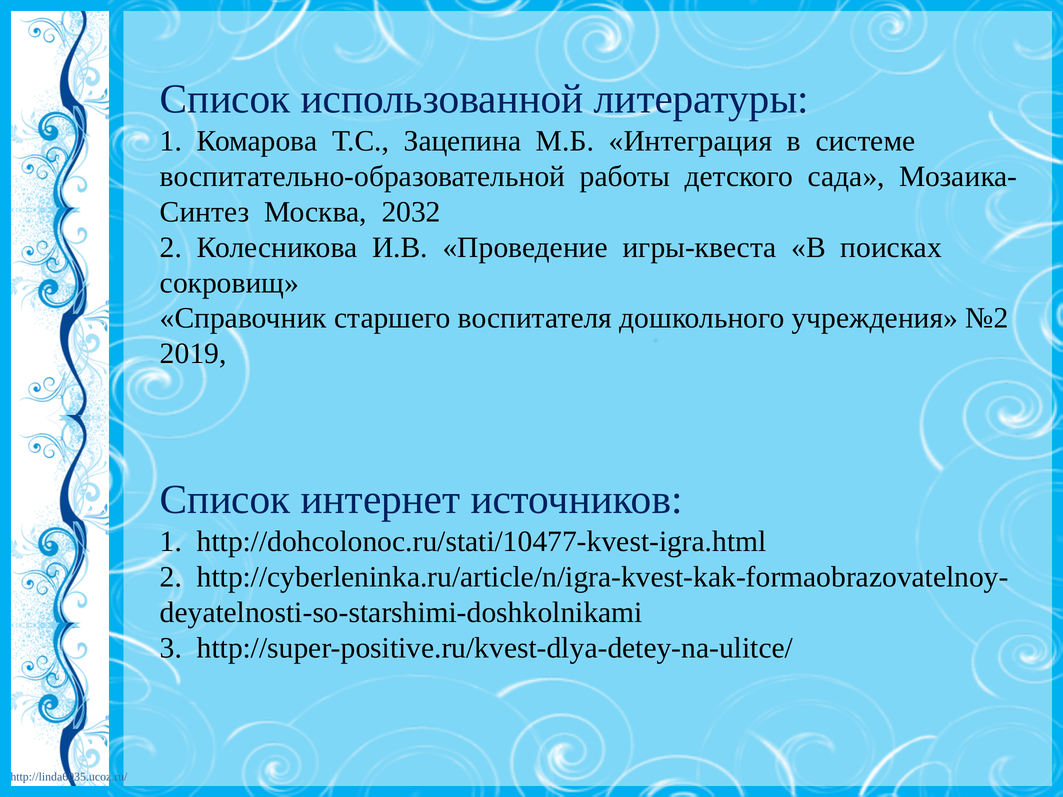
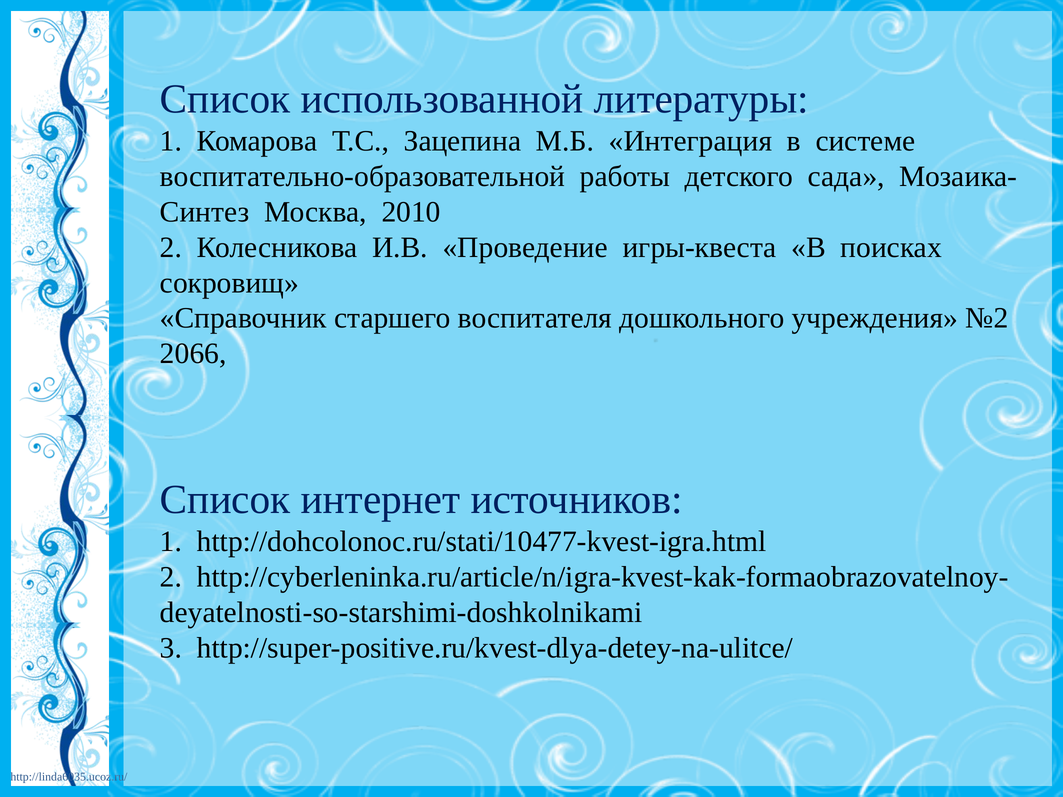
2032: 2032 -> 2010 (411, 212)
2019: 2019 -> 2066 (193, 354)
